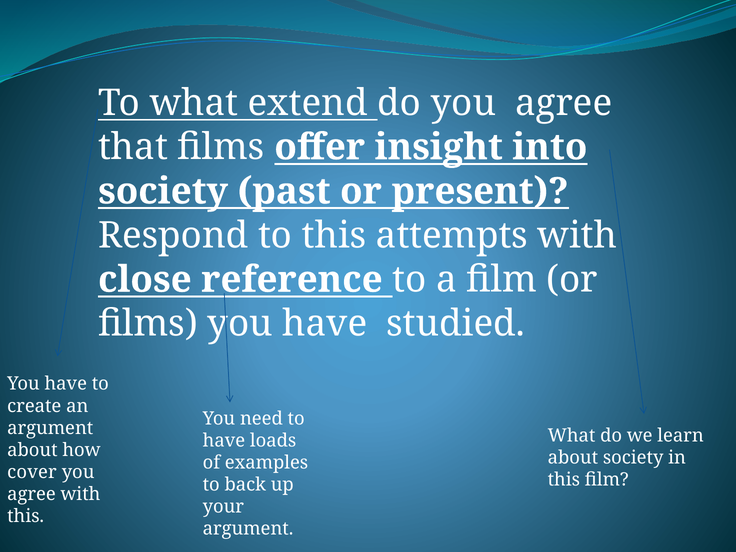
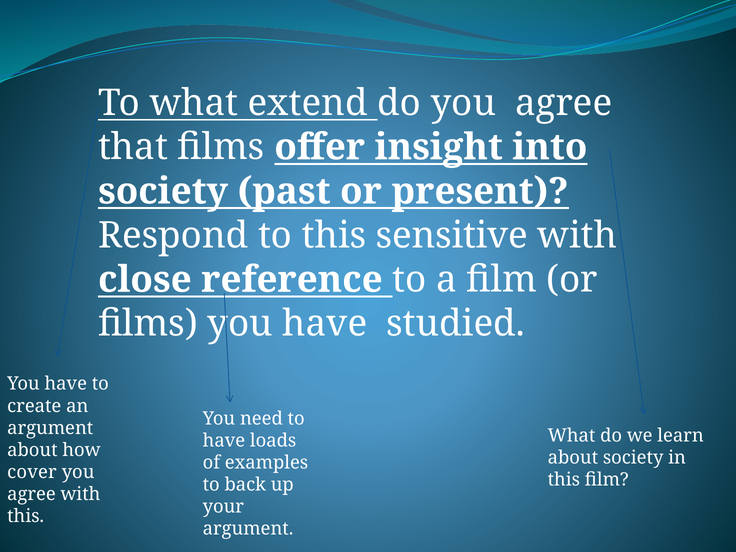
attempts: attempts -> sensitive (452, 235)
